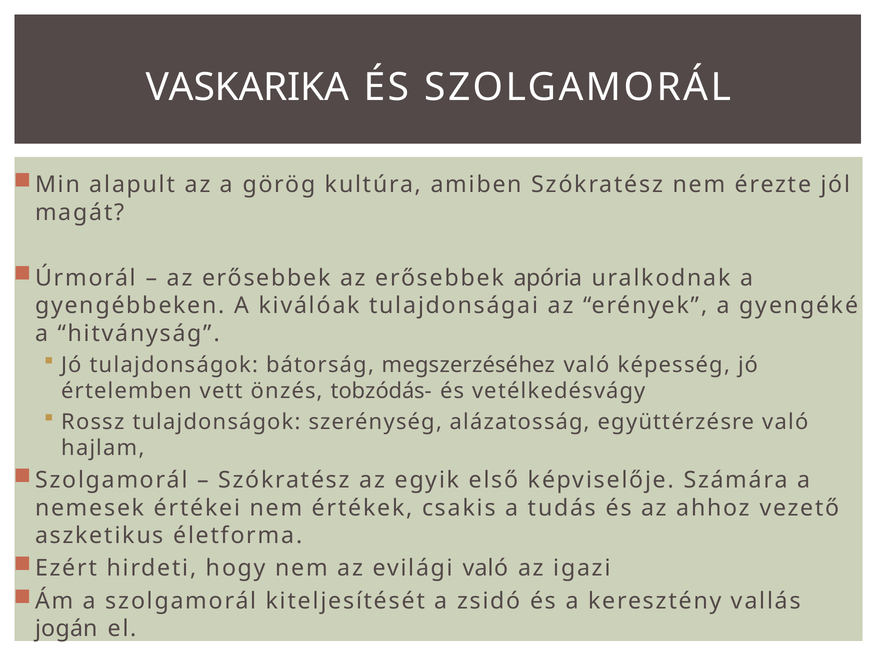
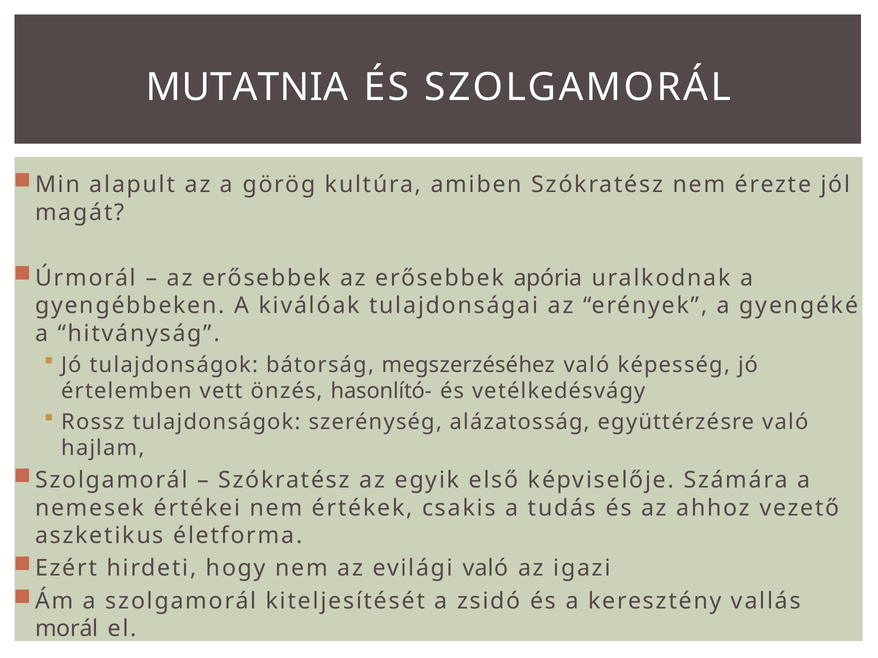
VASKARIKA: VASKARIKA -> MUTATNIA (247, 87)
tobzódás-: tobzódás- -> hasonlító- (381, 391)
jogán: jogán -> morál (67, 629)
